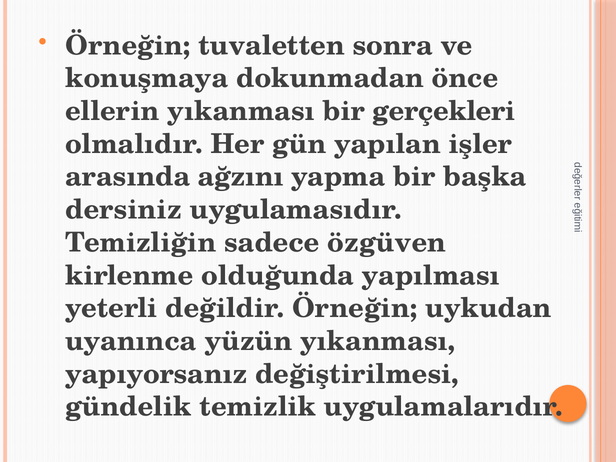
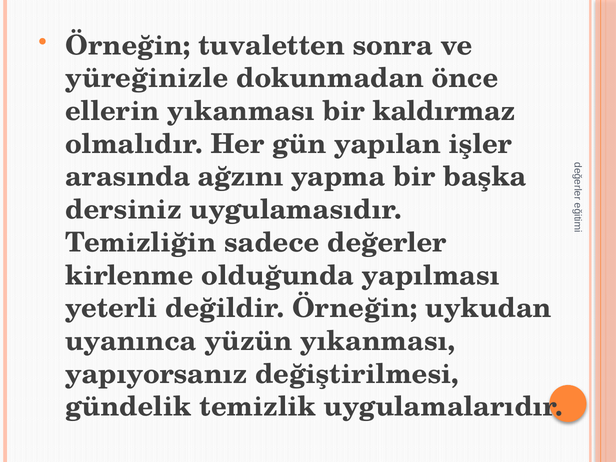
konuşmaya: konuşmaya -> yüreğinizle (147, 78)
gerçekleri: gerçekleri -> kaldırmaz (444, 111)
özgüven: özgüven -> değerler (387, 243)
